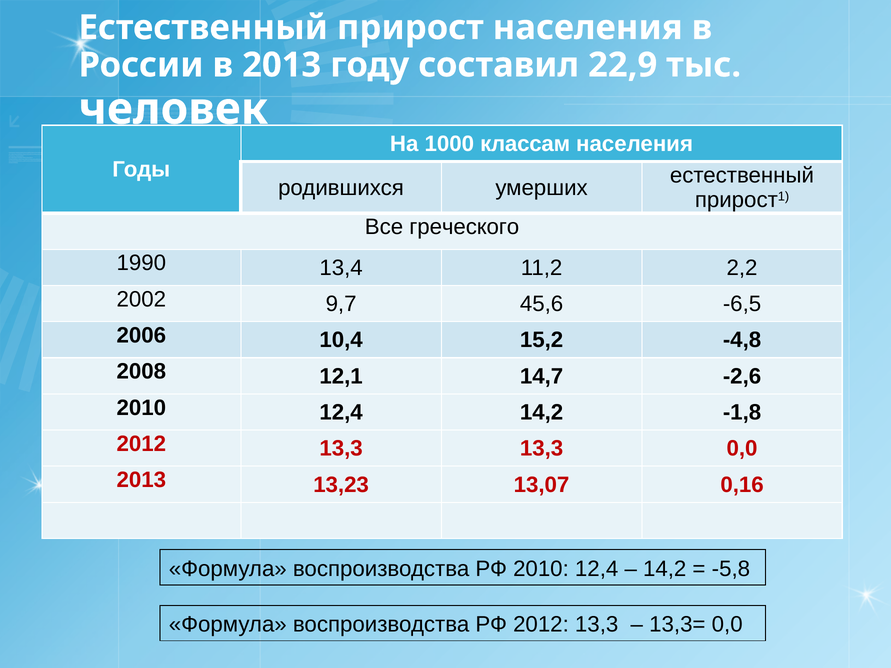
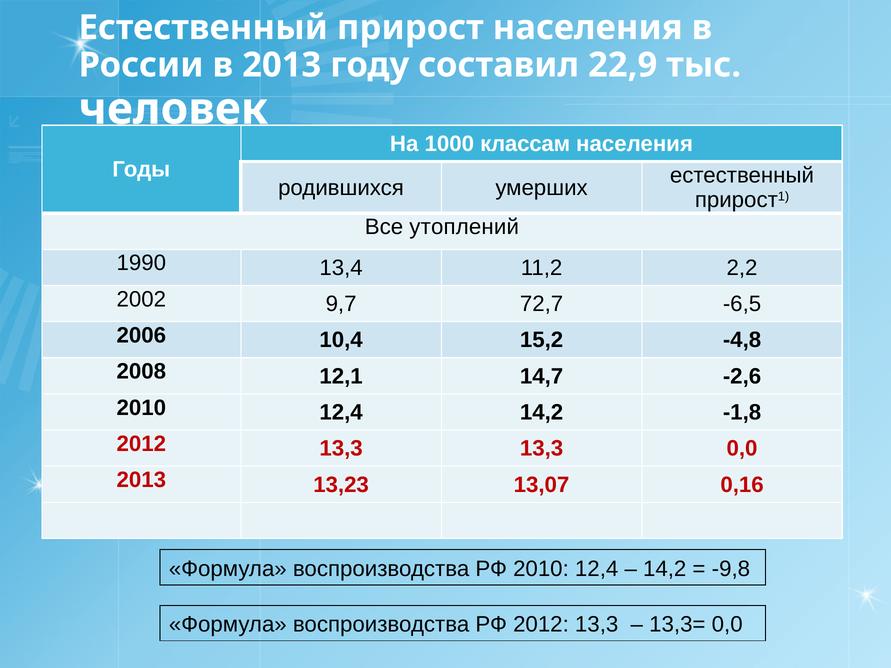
греческого: греческого -> утоплений (464, 227)
45,6: 45,6 -> 72,7 (542, 304)
-5,8: -5,8 -> -9,8 (731, 569)
